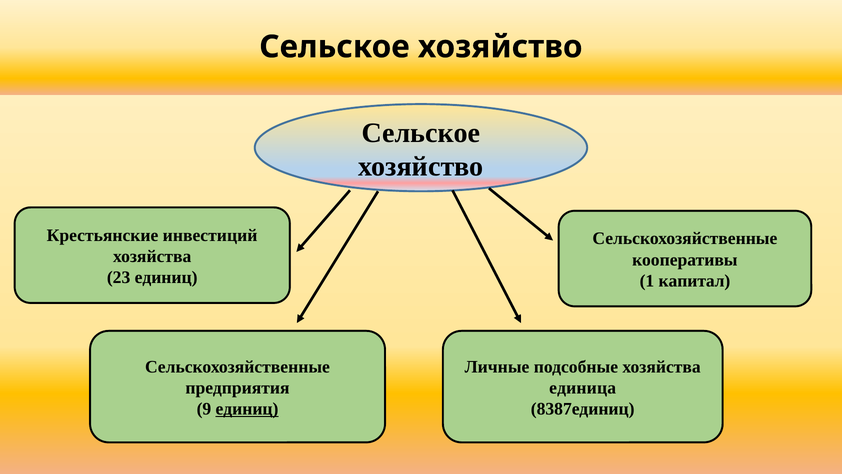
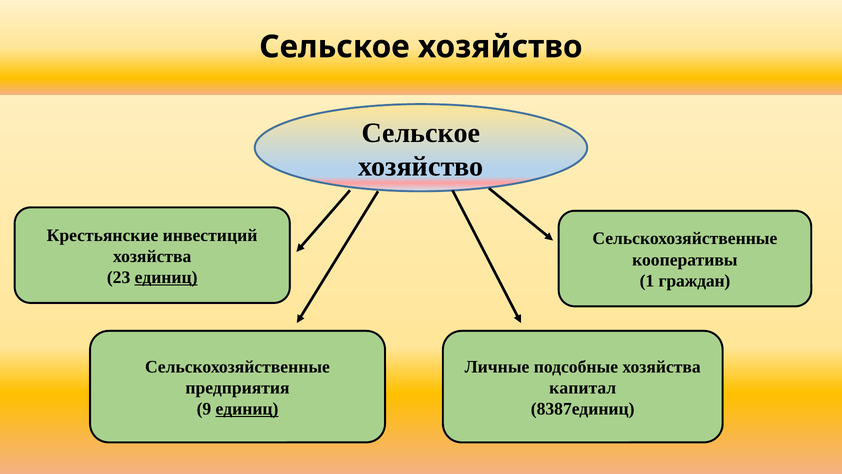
единиц underline: none -> present (166, 277)
капитал: капитал -> граждан (694, 281)
единица: единица -> капитал (583, 388)
